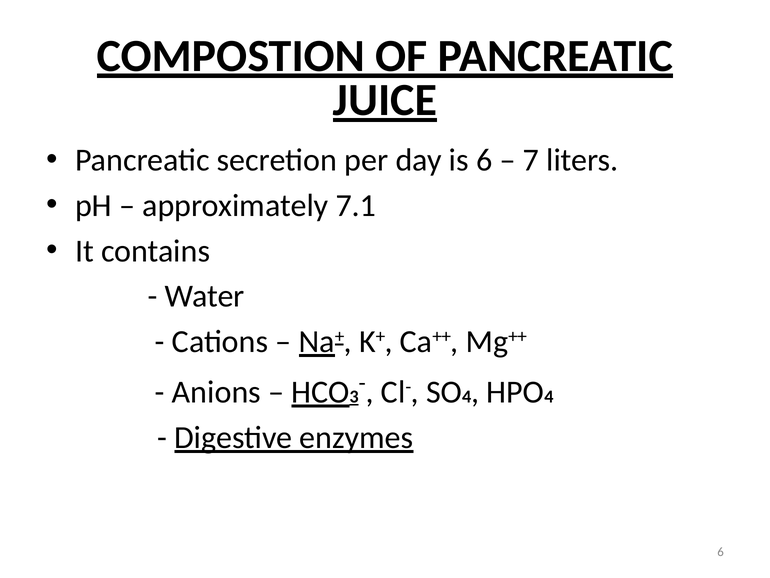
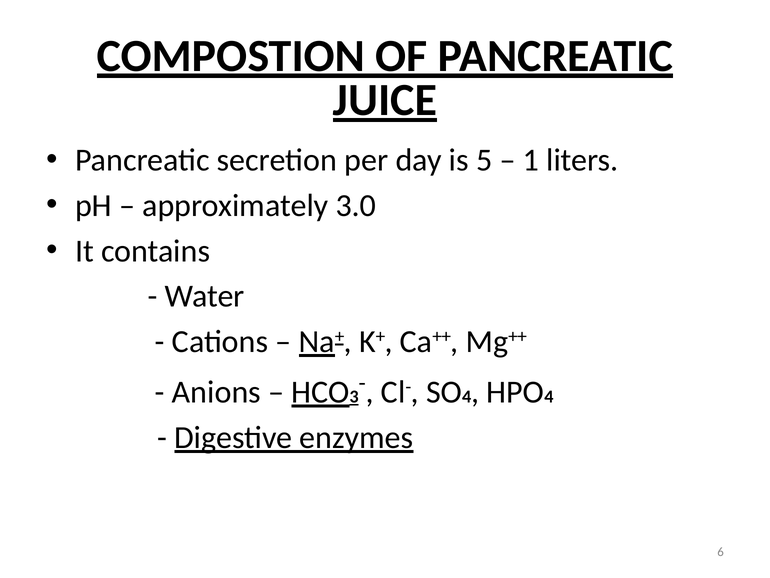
is 6: 6 -> 5 (484, 160)
7: 7 -> 1 (531, 160)
7.1: 7.1 -> 3.0 (356, 205)
